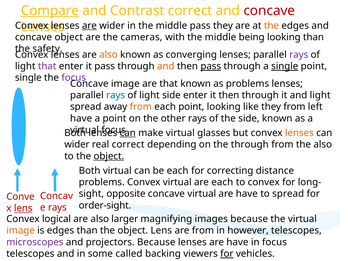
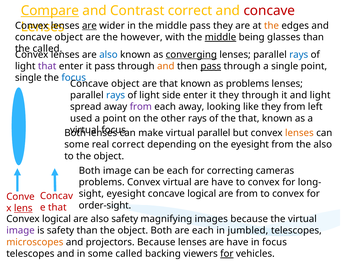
cameras: cameras -> however (141, 37)
middle underline: none -> present (220, 37)
being looking: looking -> glasses (284, 37)
safety: safety -> called (47, 49)
also colour: orange -> blue (108, 55)
converging underline: none -> present (191, 55)
rays colour: purple -> blue (299, 55)
single underline: present -> none (285, 66)
focus colour: purple -> blue (74, 78)
image: image -> object (125, 84)
it then: then -> they (229, 95)
from colour: orange -> purple (141, 107)
each point: point -> away (191, 107)
have: have -> used (81, 118)
the side: side -> that (249, 118)
can underline: present -> none (128, 133)
virtual glasses: glasses -> parallel (214, 133)
wider: wider -> some (77, 145)
the through: through -> eyesight (250, 145)
object underline: present -> none (109, 156)
Both virtual: virtual -> image (117, 171)
distance: distance -> cameras (275, 171)
each: each -> have (222, 182)
opposite: opposite -> eyesight (126, 194)
concave virtual: virtual -> logical (202, 194)
have: have -> from (247, 194)
spread: spread -> convex (288, 194)
rays: rays -> that (57, 207)
also larger: larger -> safety (125, 219)
image colour: orange -> purple (21, 231)
is edges: edges -> safety (60, 231)
object Lens: Lens -> Both (161, 231)
are from: from -> each (203, 231)
however: however -> jumbled (248, 231)
microscopes colour: purple -> orange (35, 242)
